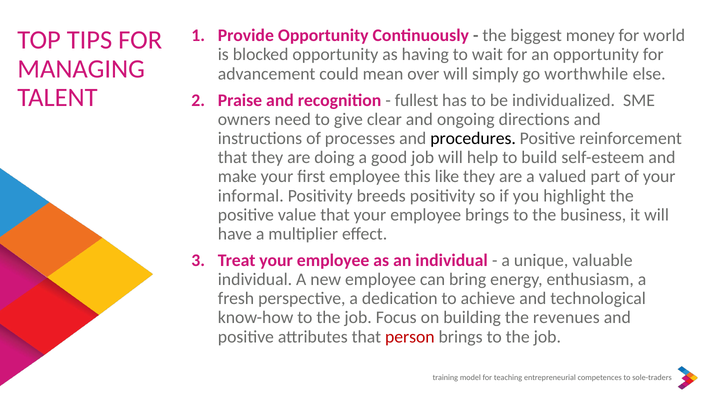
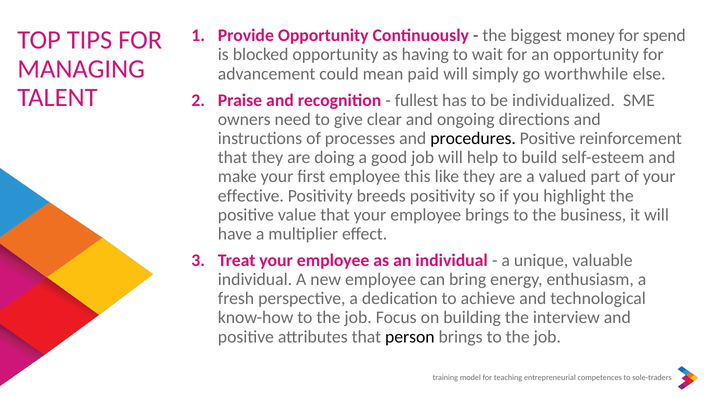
world: world -> spend (664, 36)
over: over -> paid (423, 74)
informal: informal -> effective (251, 196)
revenues: revenues -> interview (566, 318)
person colour: red -> black (410, 337)
